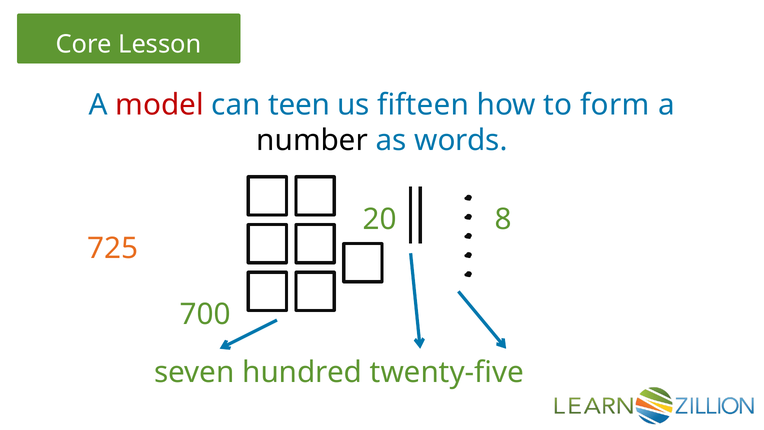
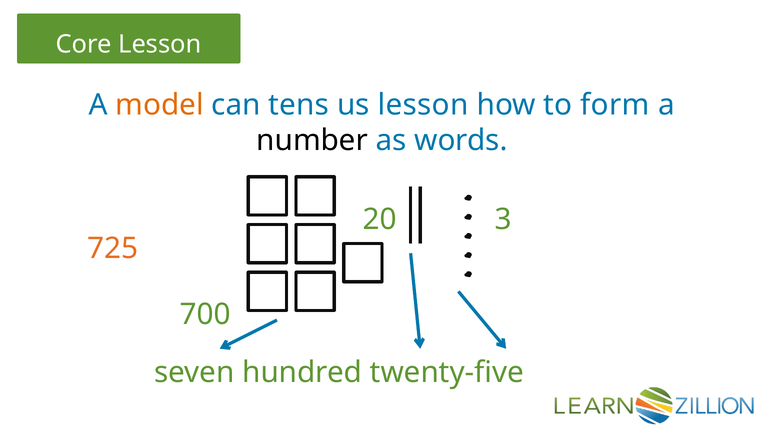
model colour: red -> orange (160, 105)
teen: teen -> tens (299, 105)
us fifteen: fifteen -> lesson (423, 105)
8: 8 -> 3 (503, 219)
